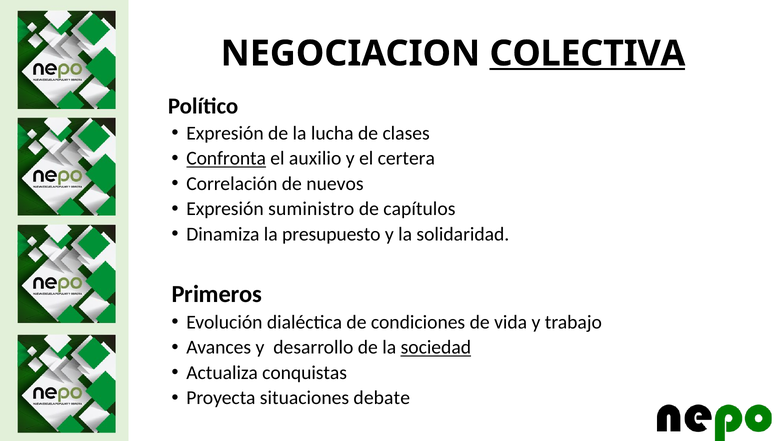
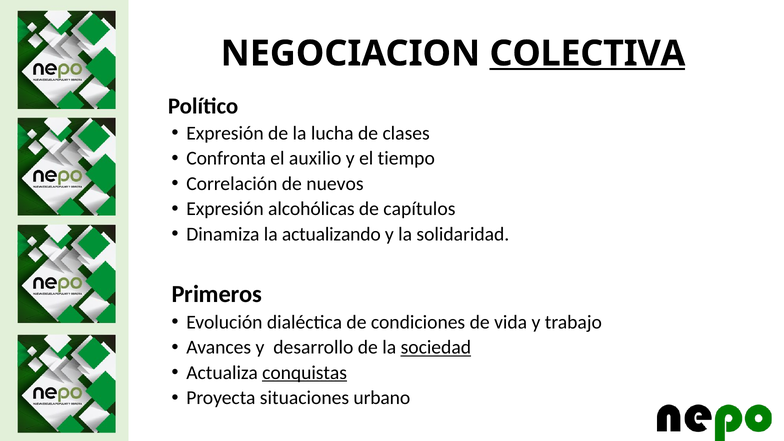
Confronta underline: present -> none (226, 158)
certera: certera -> tiempo (406, 158)
suministro: suministro -> alcohólicas (311, 209)
presupuesto: presupuesto -> actualizando (331, 234)
conquistas underline: none -> present (305, 373)
debate: debate -> urbano (382, 398)
